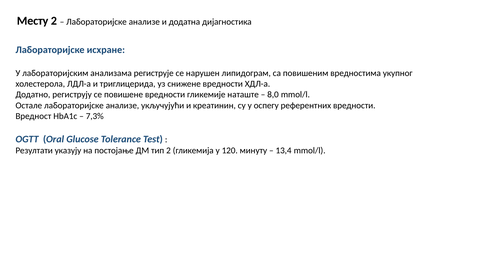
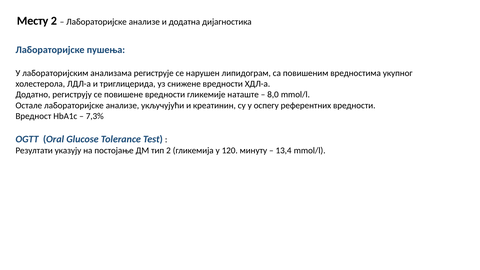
исхране: исхране -> пушења (106, 50)
